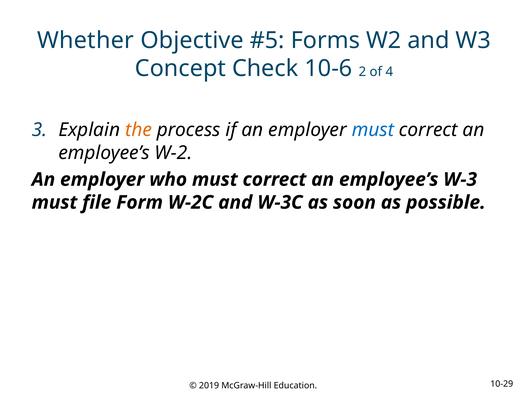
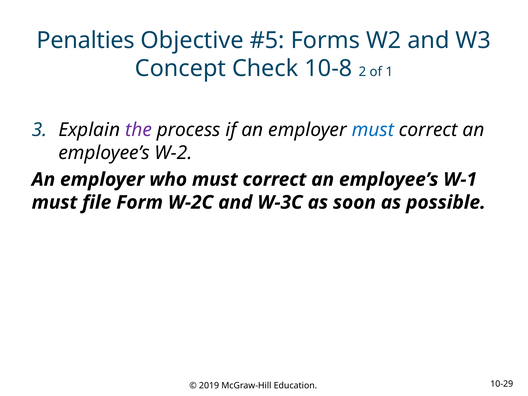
Whether: Whether -> Penalties (86, 40)
10-6: 10-6 -> 10-8 (328, 68)
4: 4 -> 1 (389, 72)
the colour: orange -> purple (138, 130)
W-3: W-3 -> W-1 (460, 180)
